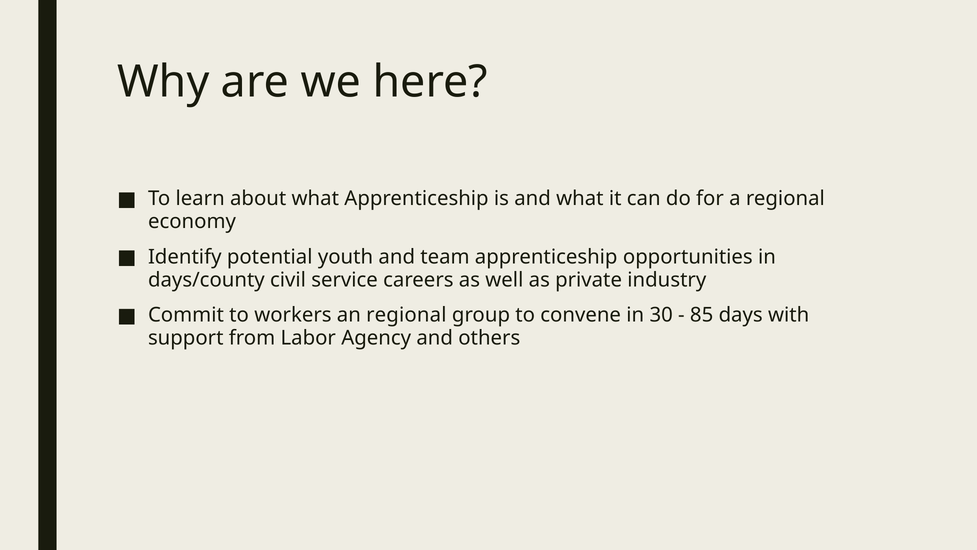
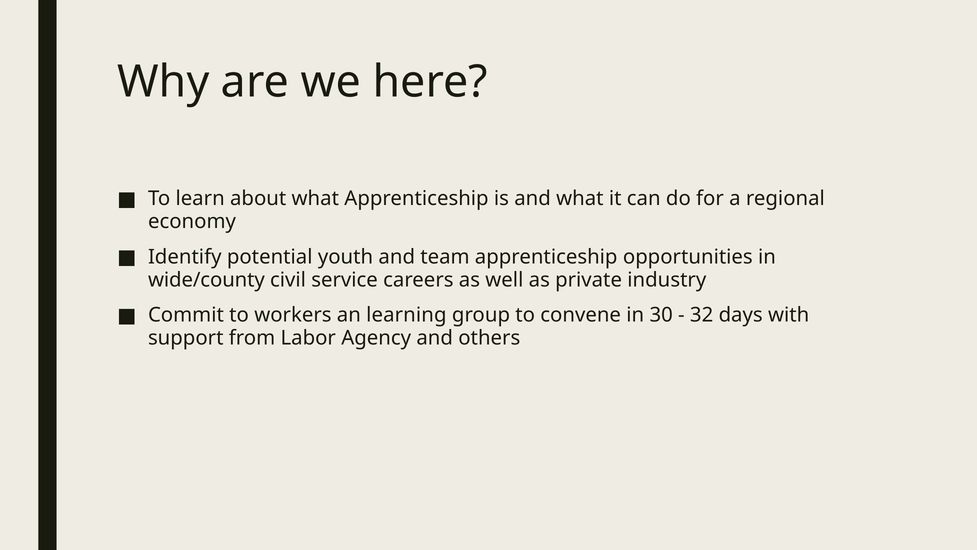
days/county: days/county -> wide/county (206, 280)
an regional: regional -> learning (406, 315)
85: 85 -> 32 (702, 315)
